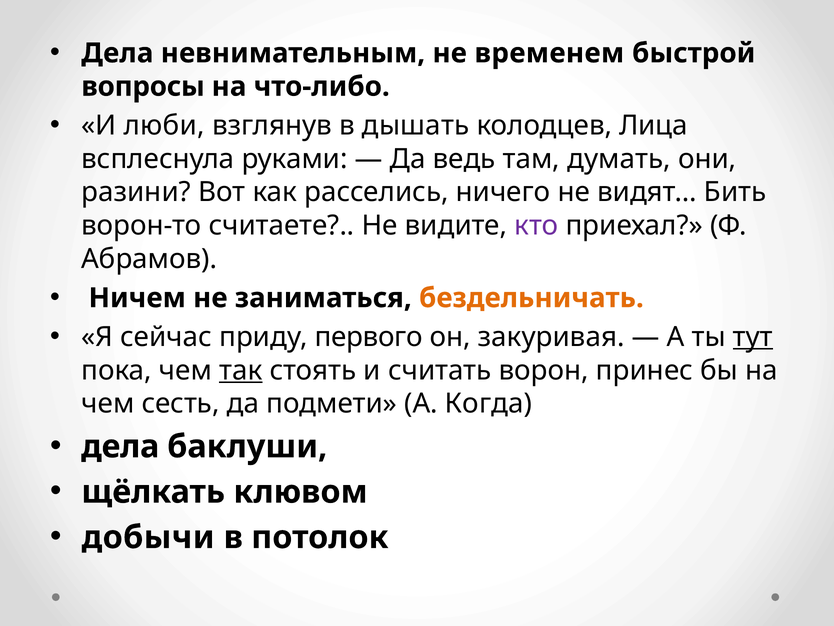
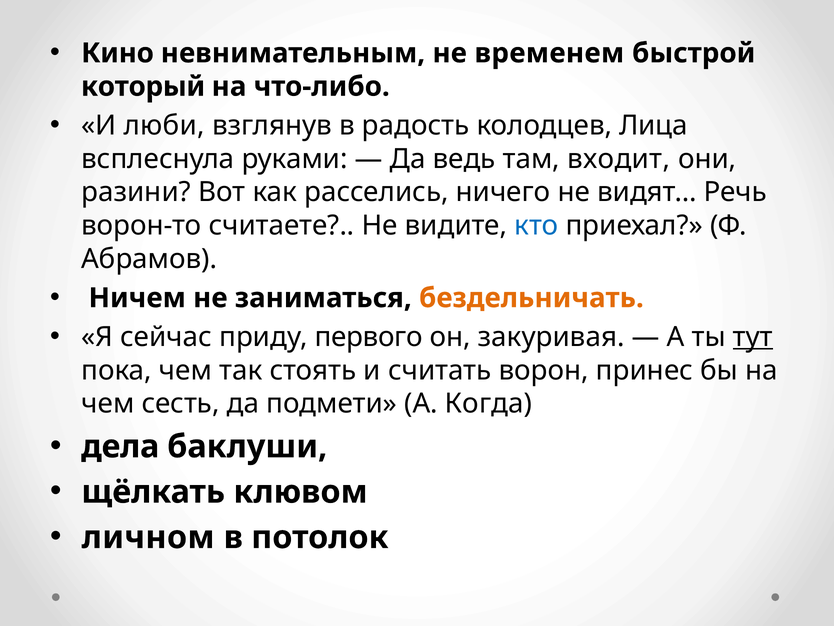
Дела: Дела -> Кино (118, 53)
вопросы: вопросы -> который (143, 87)
дышать: дышать -> радость (416, 125)
думать: думать -> входит (619, 159)
Бить: Бить -> Речь (735, 192)
кто colour: purple -> blue (536, 225)
так underline: present -> none (241, 370)
добычи: добычи -> личном (148, 537)
